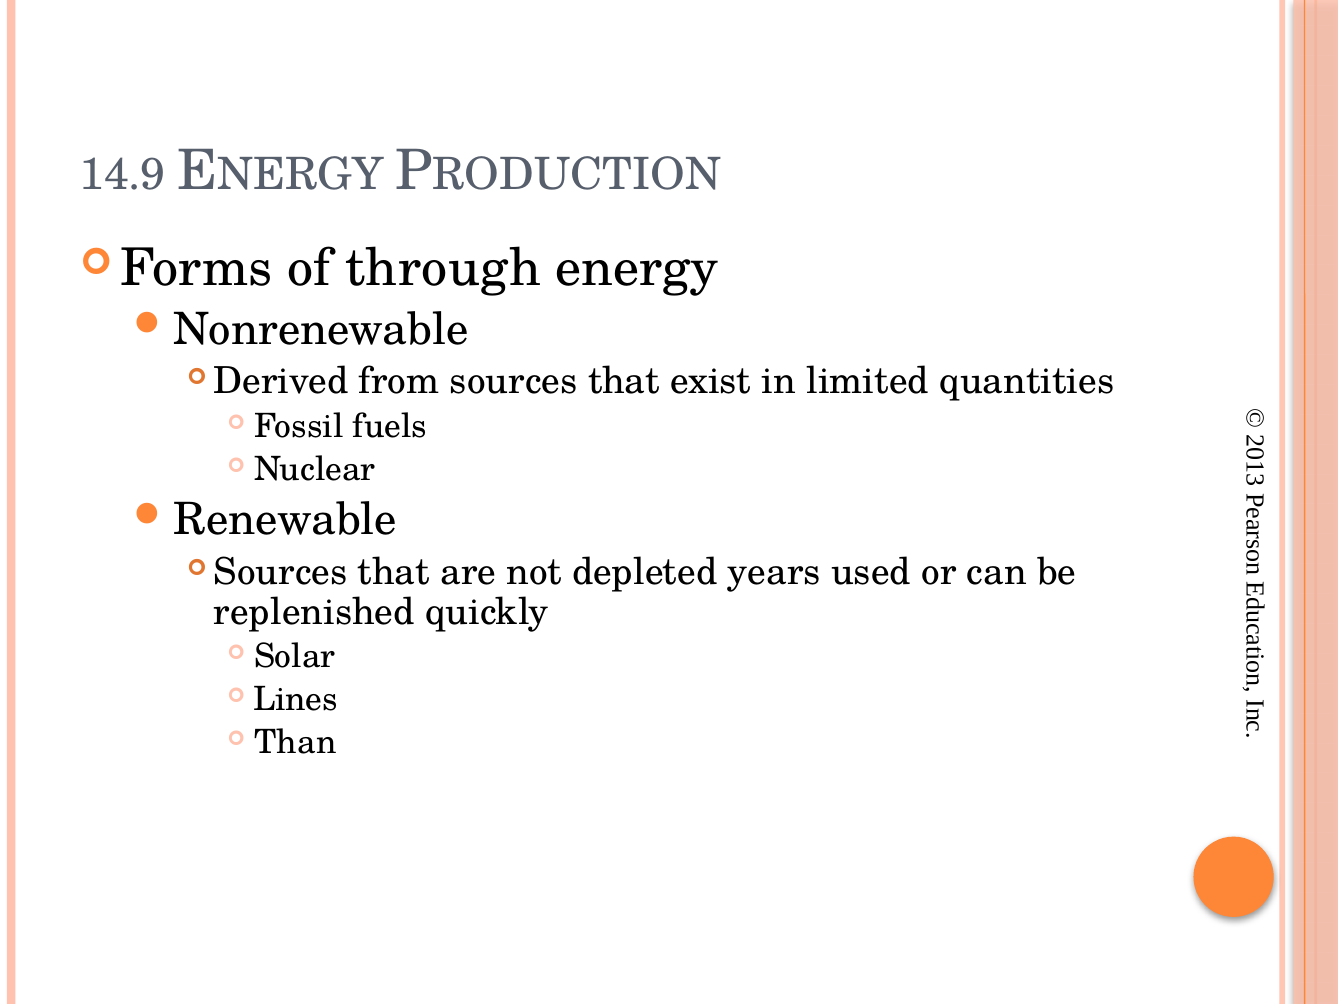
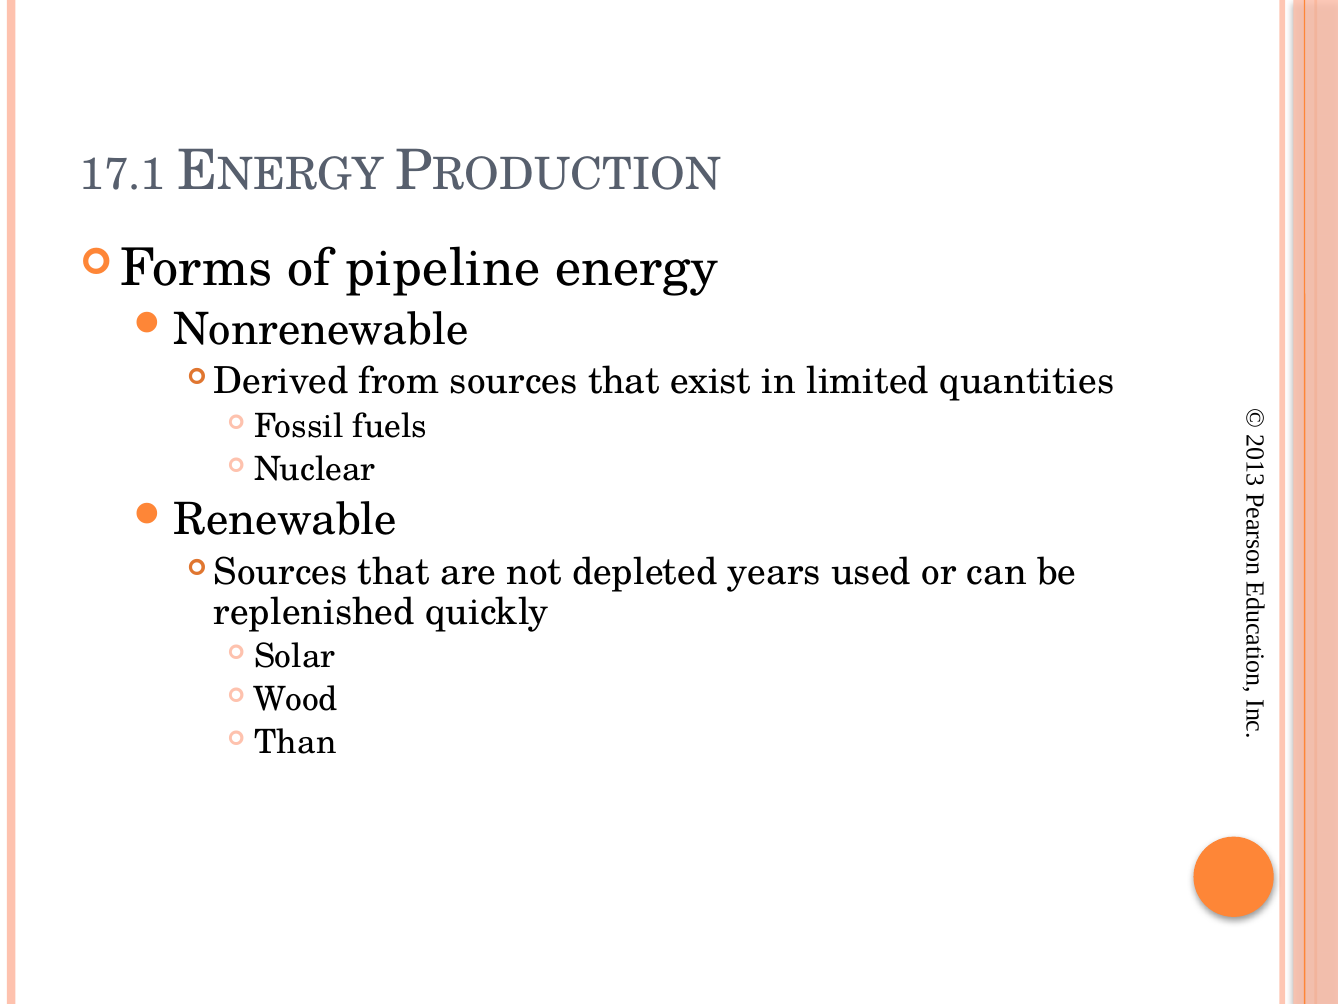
14.9: 14.9 -> 17.1 (123, 175)
through: through -> pipeline (443, 269)
Lines: Lines -> Wood (296, 699)
